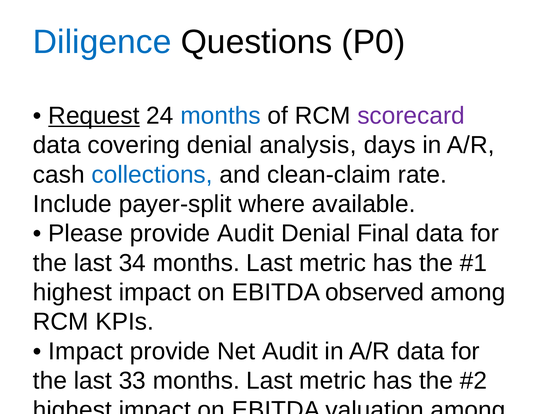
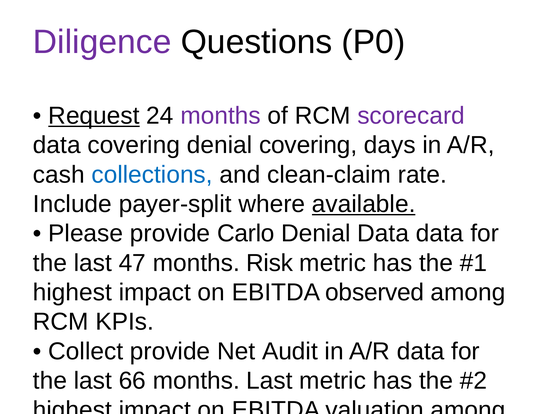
Diligence colour: blue -> purple (102, 42)
months colour: blue -> purple (221, 116)
denial analysis: analysis -> covering (308, 145)
available underline: none -> present (364, 204)
provide Audit: Audit -> Carlo (246, 233)
Denial Final: Final -> Data (383, 233)
34: 34 -> 47 (132, 263)
Last: Last -> Risk (270, 263)
Impact: Impact -> Collect (86, 351)
33: 33 -> 66 (132, 380)
